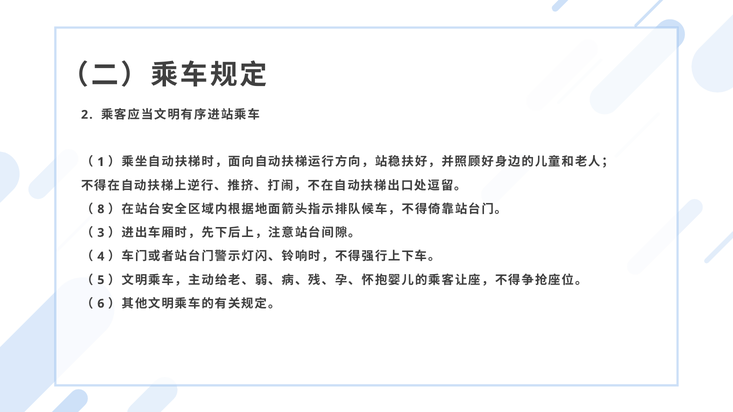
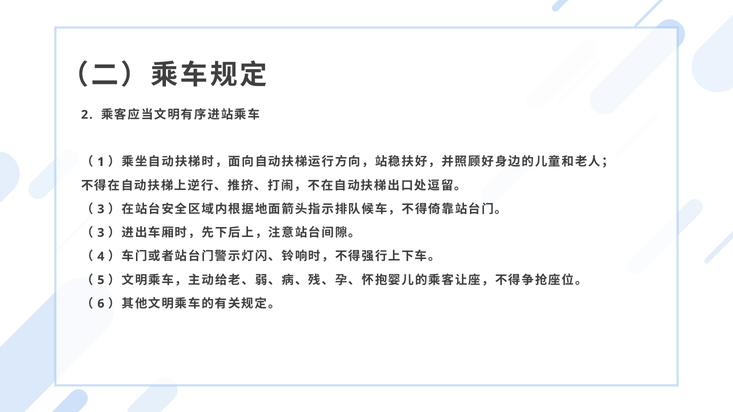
8: 8 -> 3 (101, 209)
